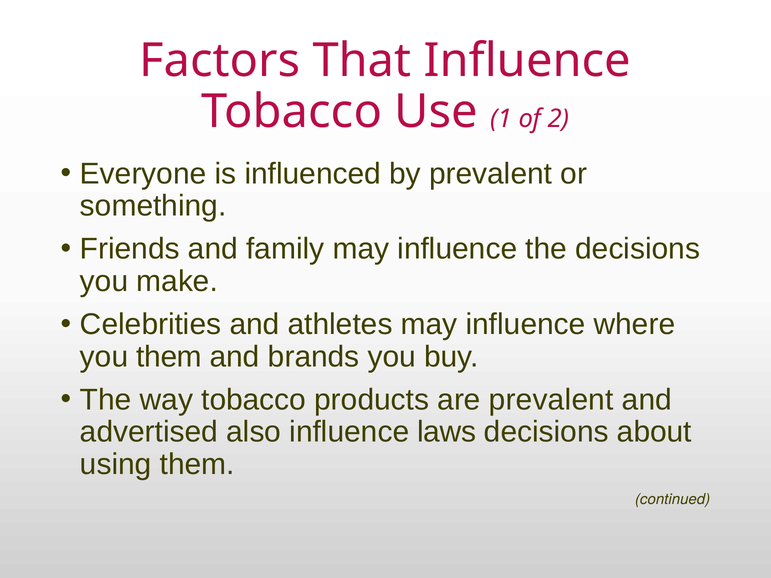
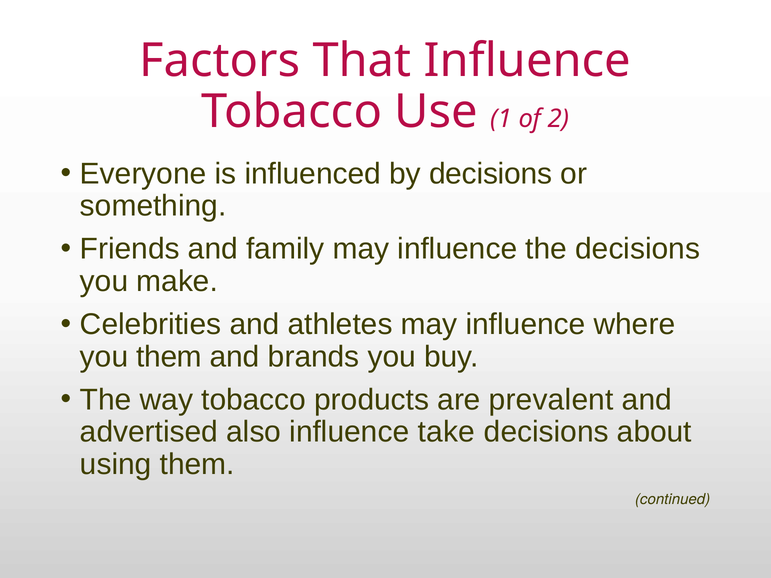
by prevalent: prevalent -> decisions (491, 174)
laws: laws -> take (446, 432)
